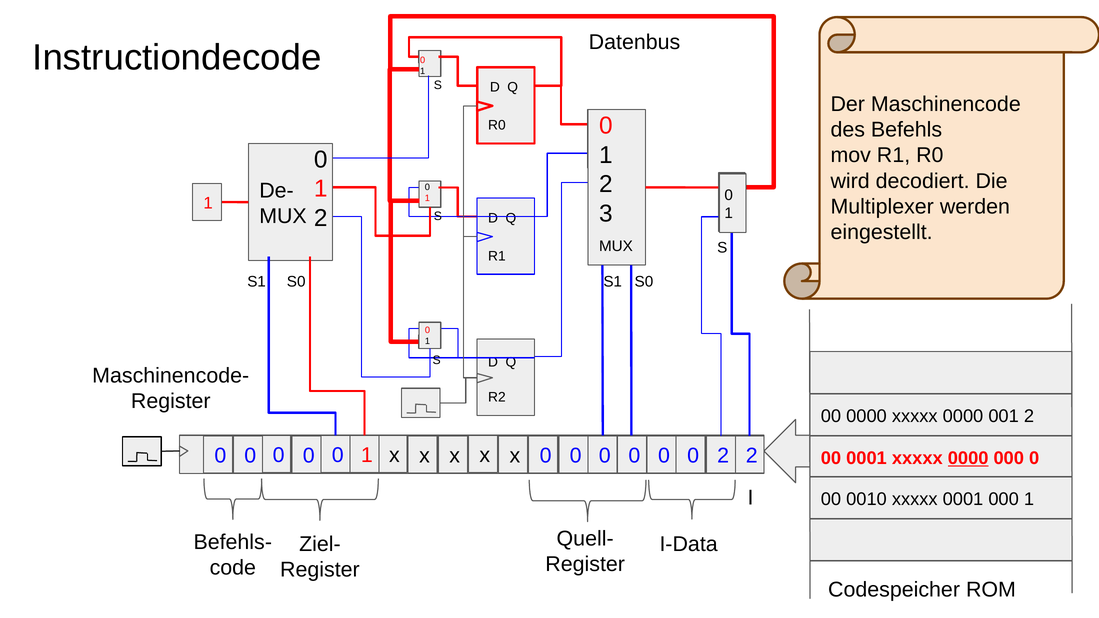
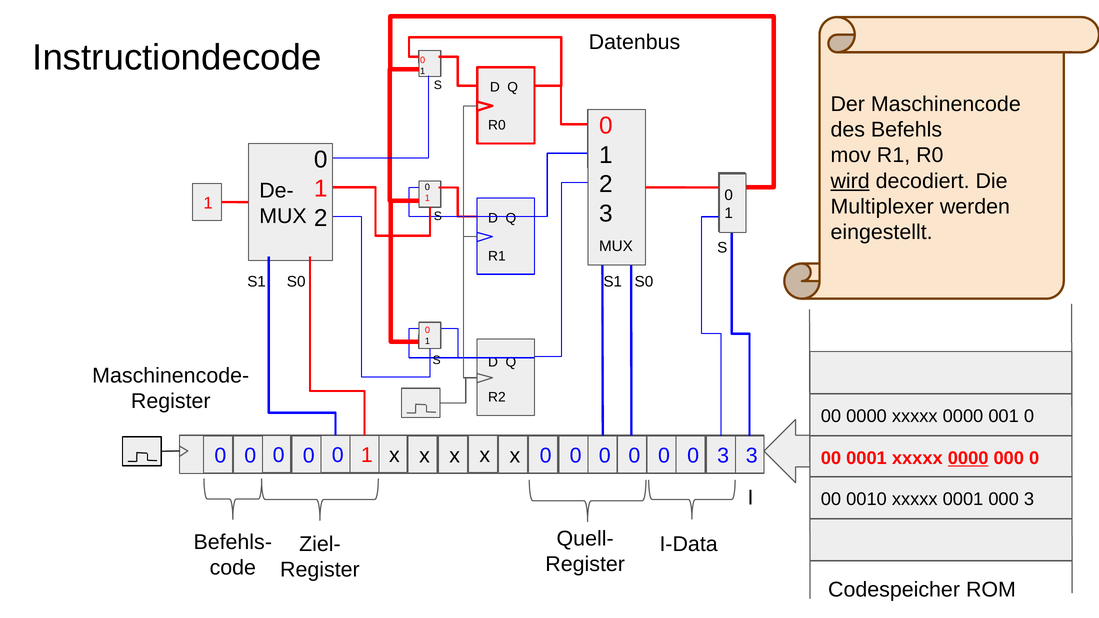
wird underline: none -> present (850, 181)
001 2: 2 -> 0 (1029, 416)
0 0 0 2: 2 -> 3 (723, 456)
2: 2 -> 3 (752, 456)
000 1: 1 -> 3 (1029, 499)
